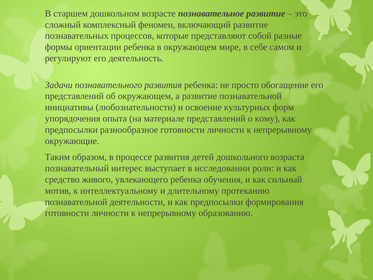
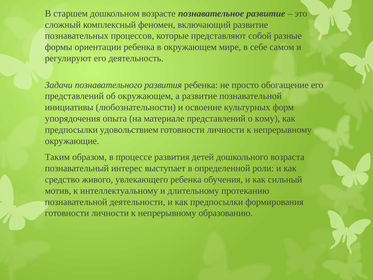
разнообразное: разнообразное -> удовольствием (129, 130)
исследовании: исследовании -> определенной (222, 168)
